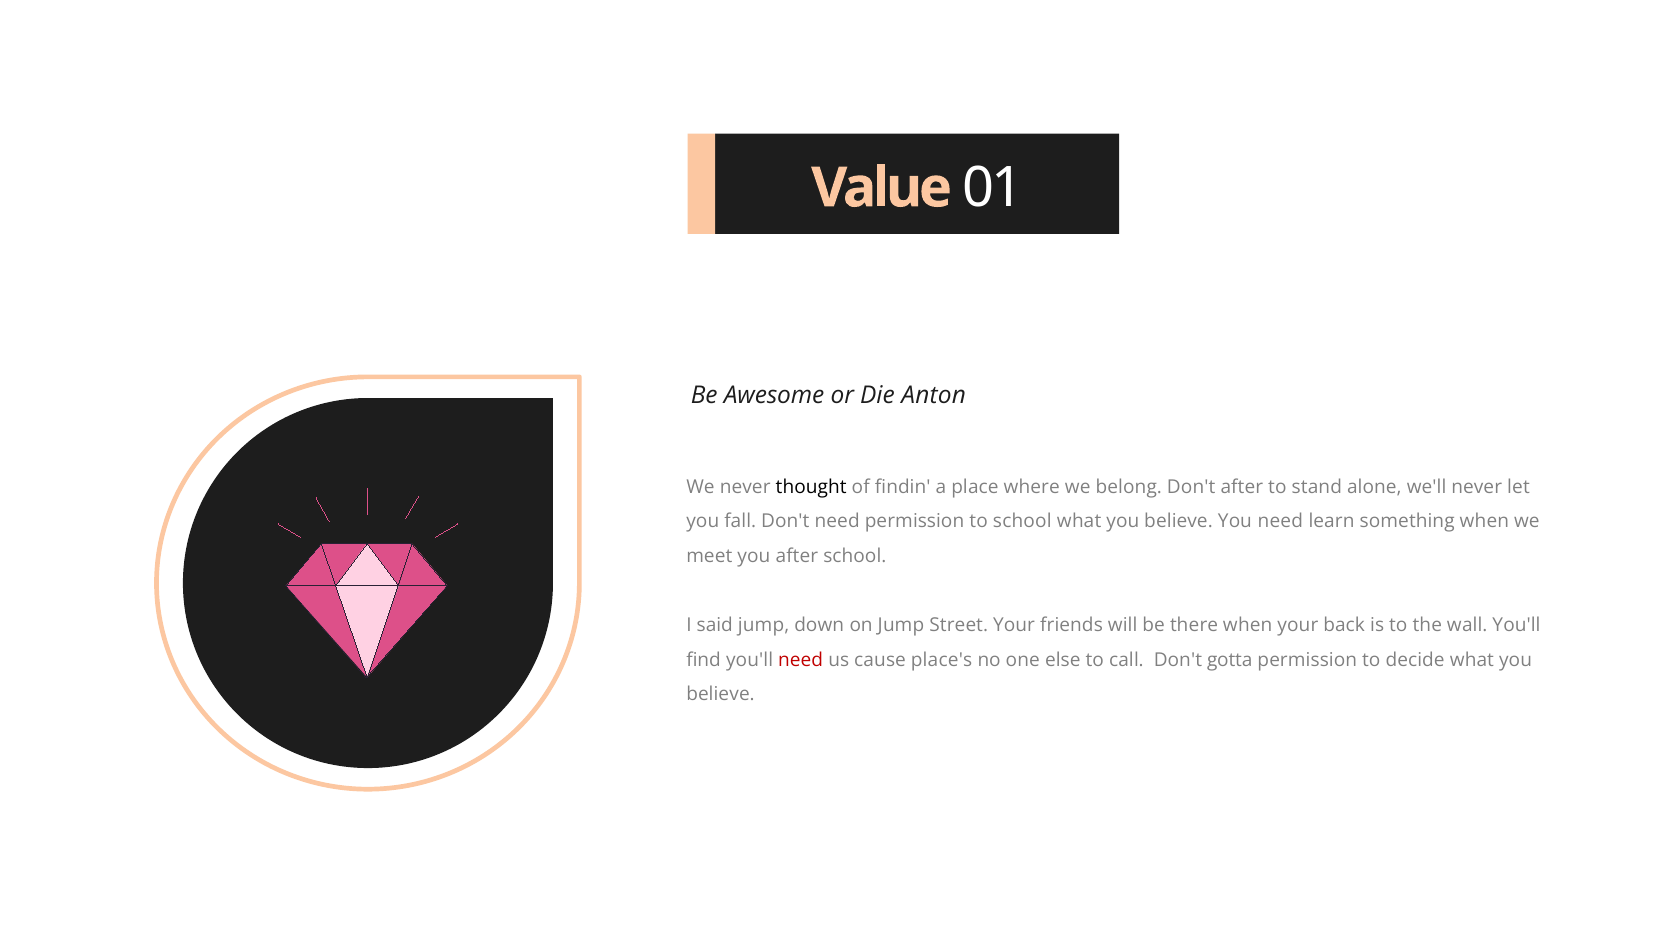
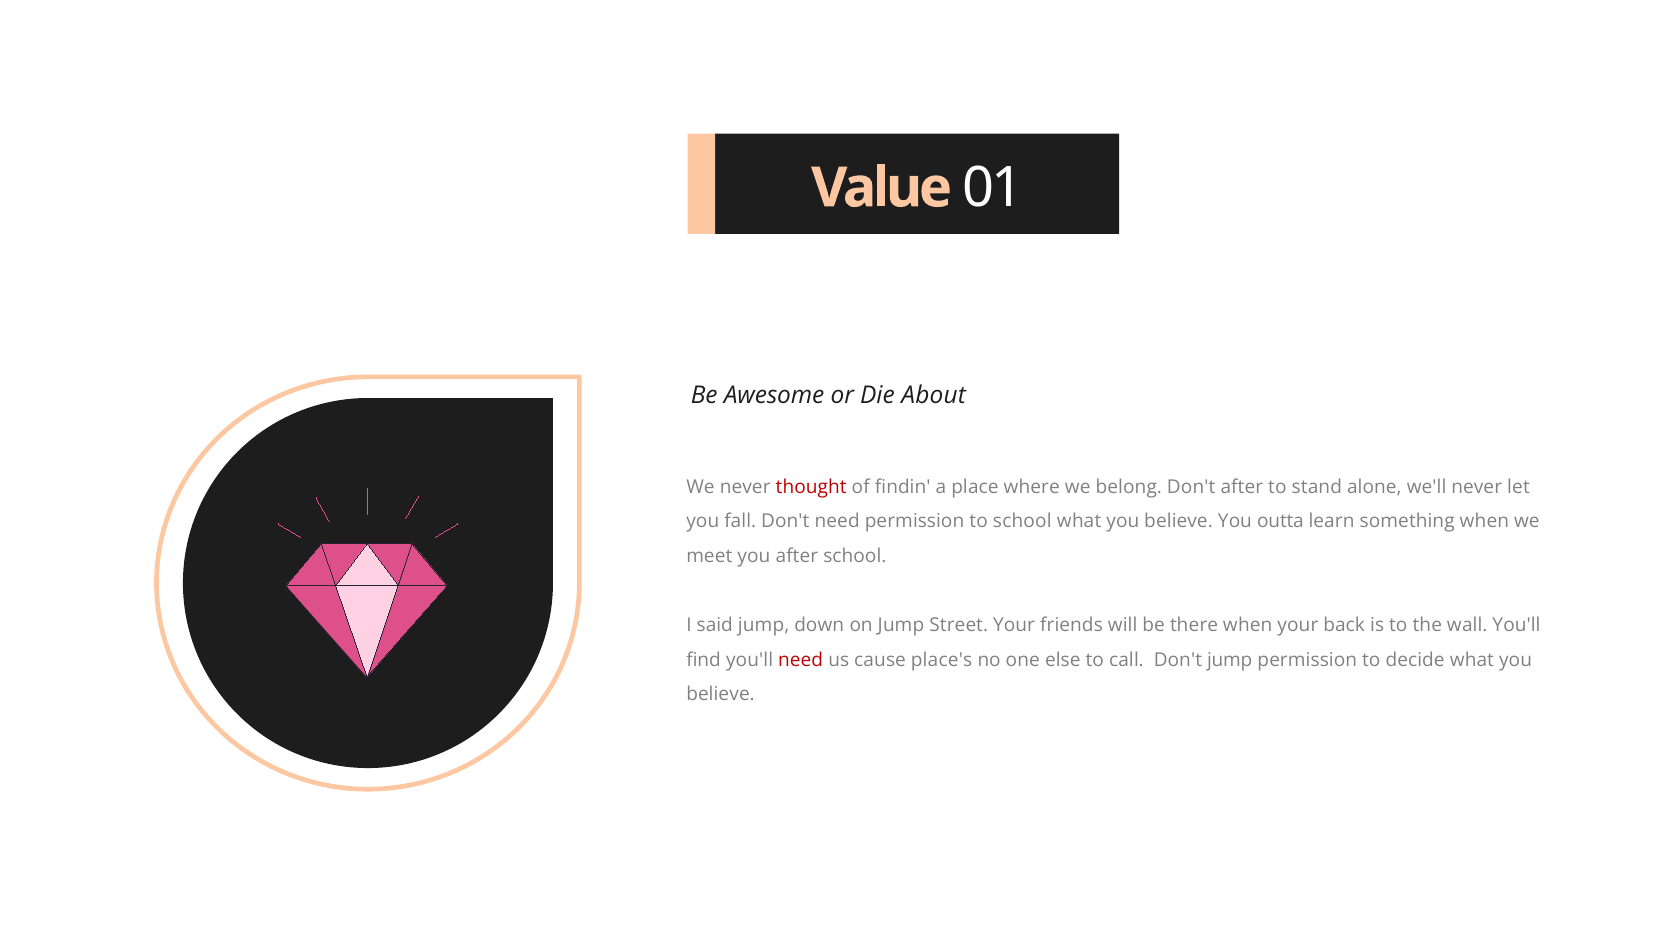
Anton: Anton -> About (934, 395)
thought colour: black -> red (811, 487)
You need: need -> outta (1281, 522)
Don't gotta: gotta -> jump (1230, 660)
